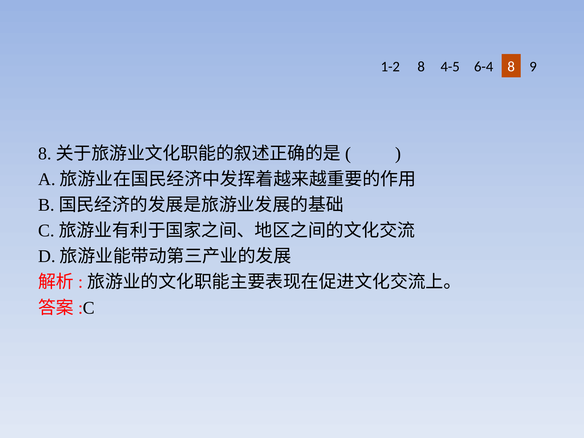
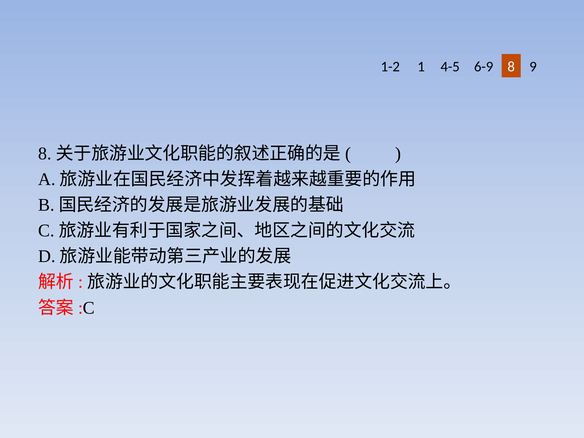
1-2 8: 8 -> 1 (421, 67)
6-4: 6-4 -> 6-9 (484, 67)
